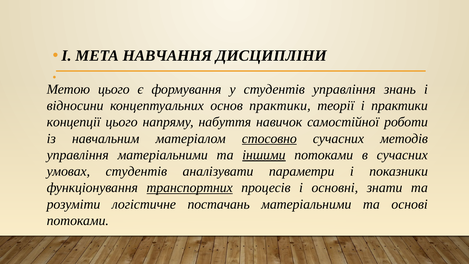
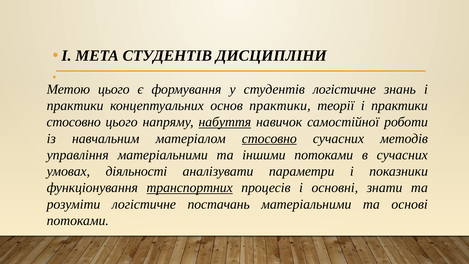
МЕТА НАВЧАННЯ: НАВЧАННЯ -> СТУДЕНТІВ (167, 56)
студентів управління: управління -> логістичне (344, 89)
відносини: відносини -> практики (75, 106)
концепції: концепції -> стосовно (74, 122)
набуття underline: none -> present (225, 122)
іншими underline: present -> none (264, 155)
умовах студентів: студентів -> діяльності (136, 171)
